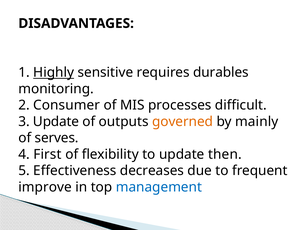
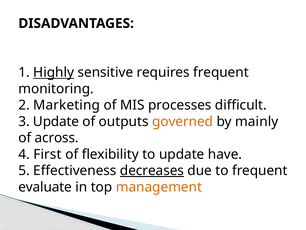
requires durables: durables -> frequent (221, 72)
Consumer: Consumer -> Marketing (67, 105)
serves: serves -> across (57, 138)
then: then -> have (225, 154)
decreases underline: none -> present (152, 170)
improve: improve -> evaluate (45, 187)
management colour: blue -> orange (159, 187)
